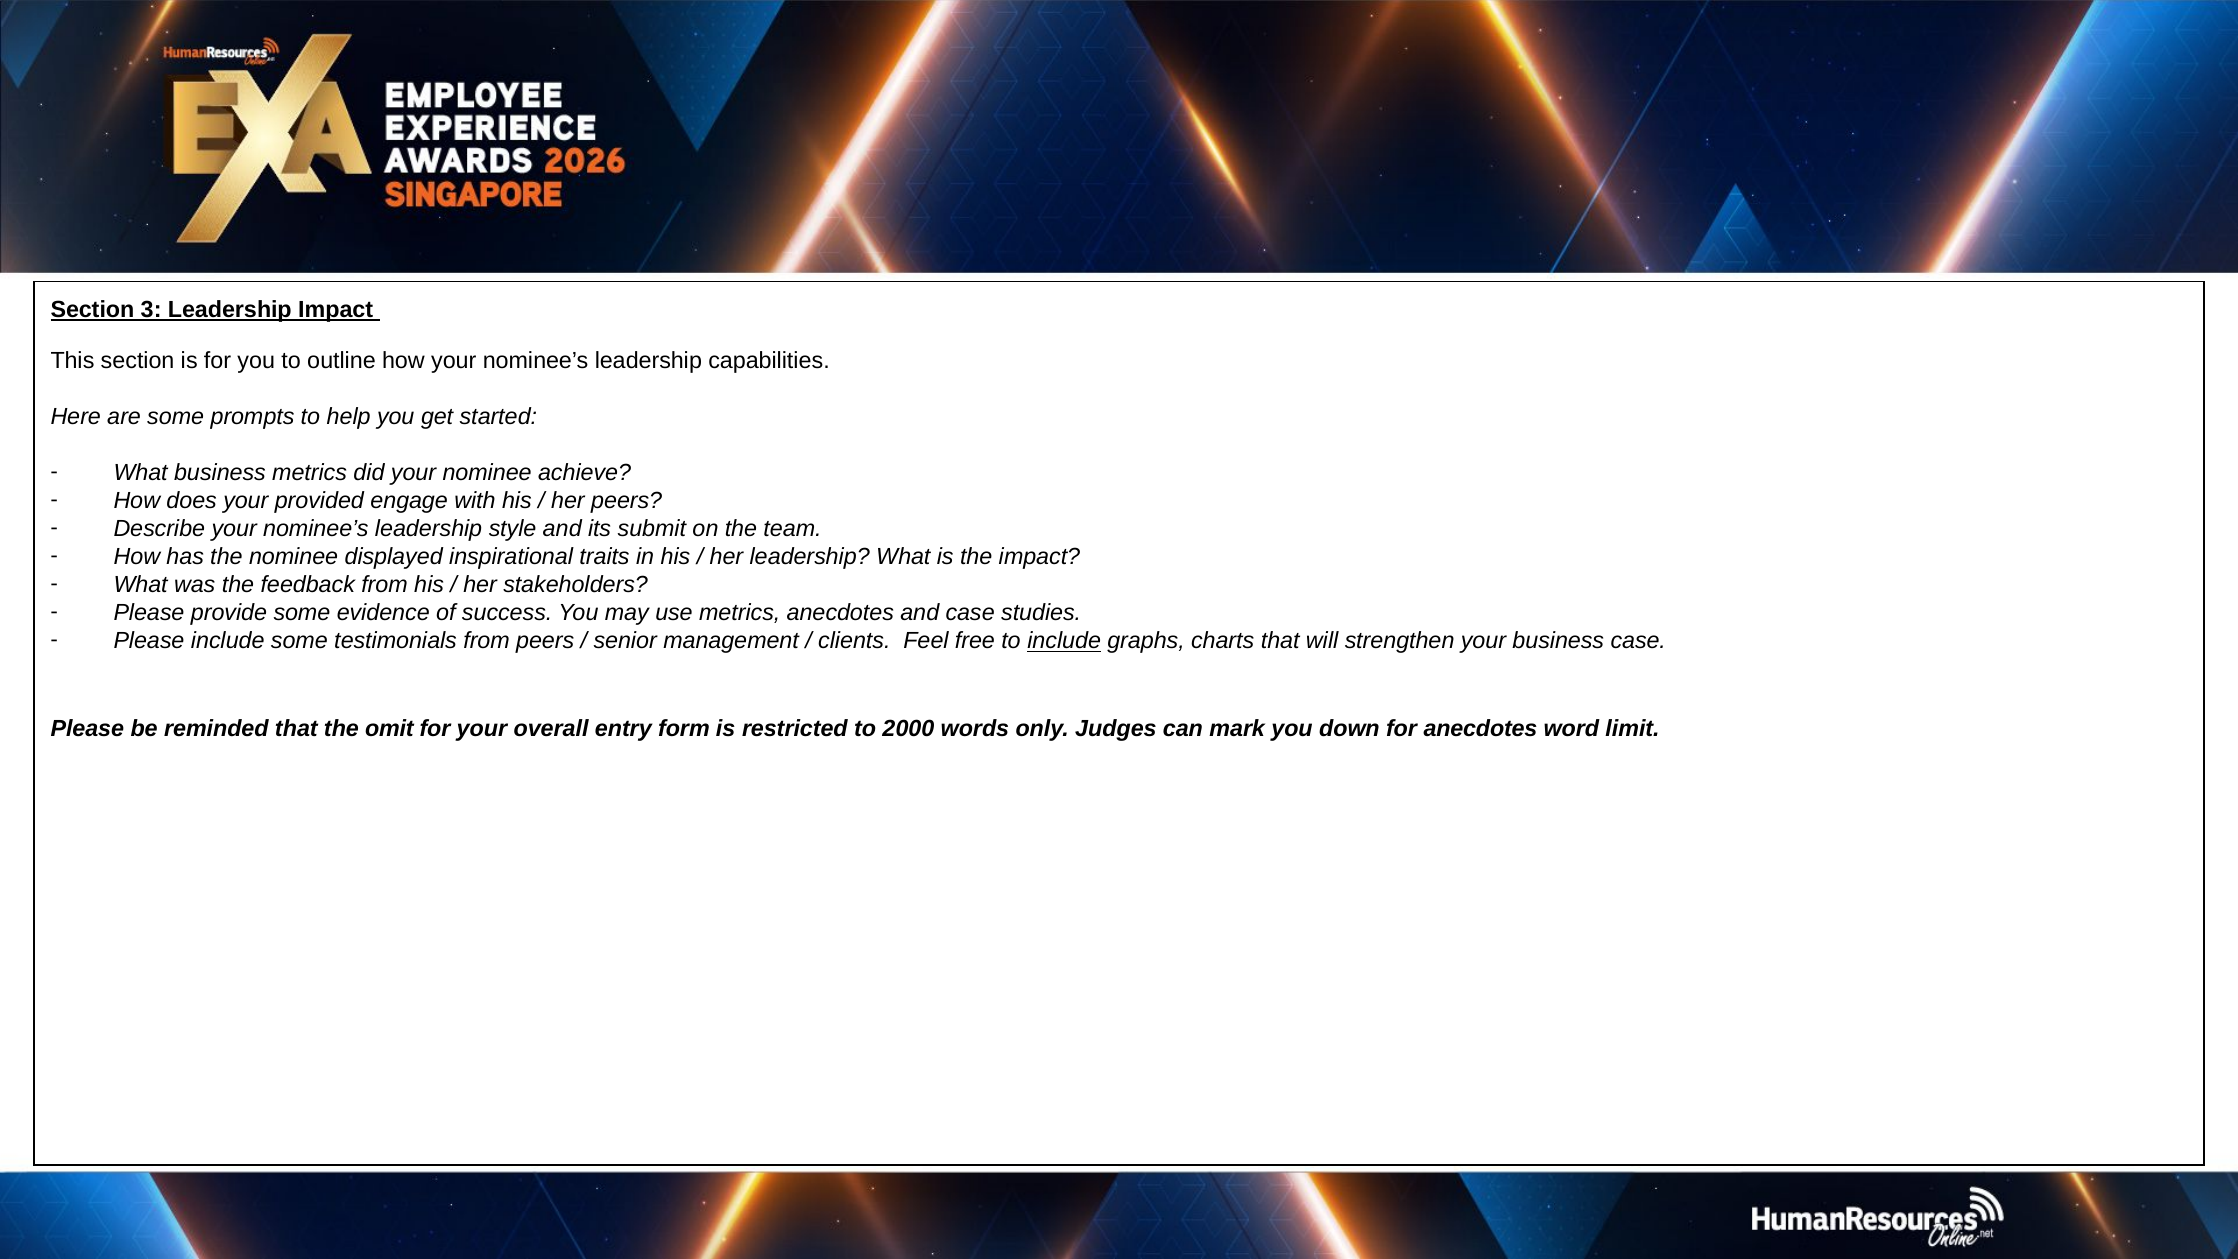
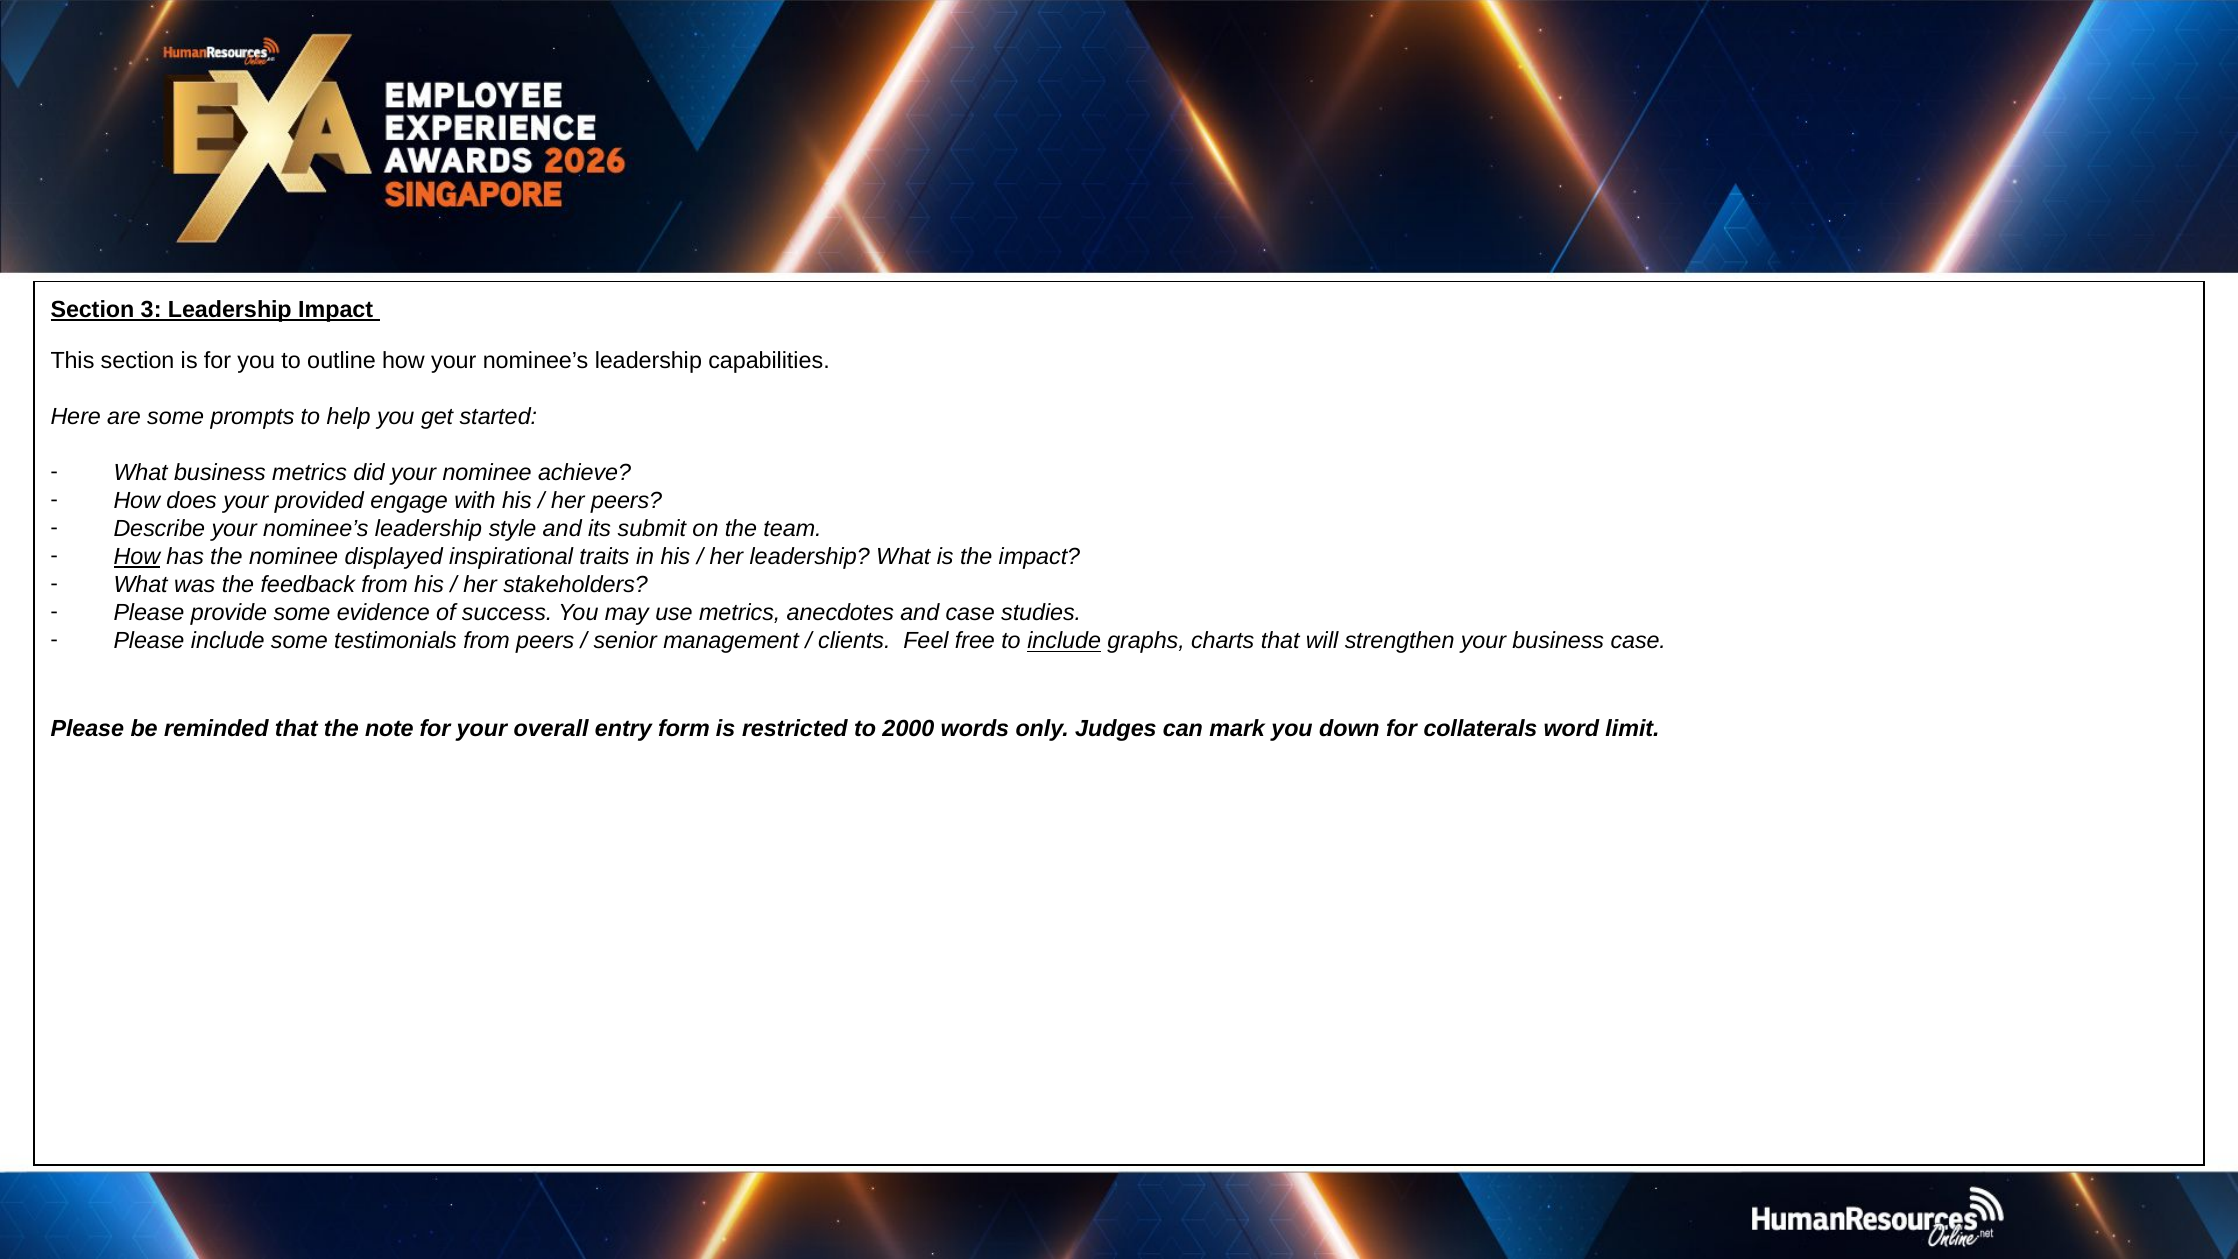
How underline: none -> present (137, 557)
omit: omit -> note (389, 729)
for anecdotes: anecdotes -> collaterals (1480, 729)
